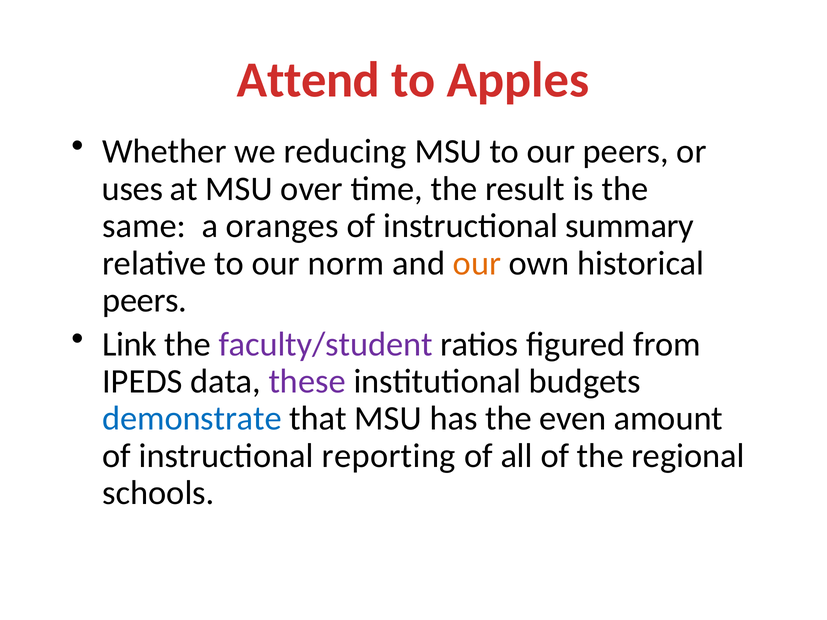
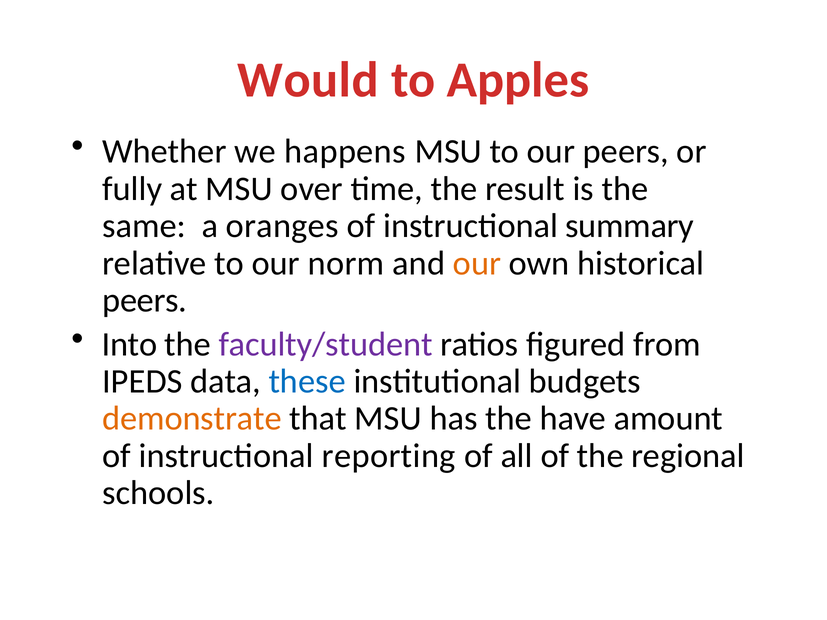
Attend: Attend -> Would (308, 80)
reducing: reducing -> happens (345, 152)
uses: uses -> fully (132, 189)
Link: Link -> Into (130, 344)
these colour: purple -> blue (307, 382)
demonstrate colour: blue -> orange (192, 419)
even: even -> have (573, 419)
